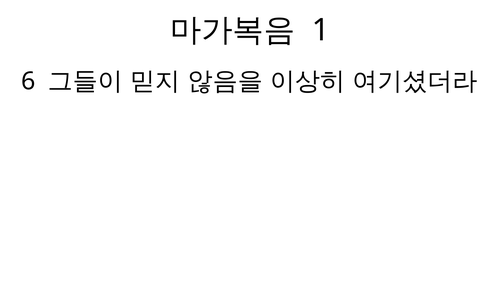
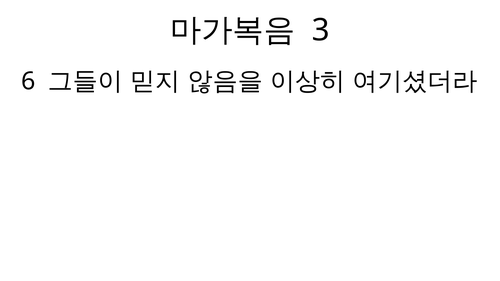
1: 1 -> 3 (321, 30)
